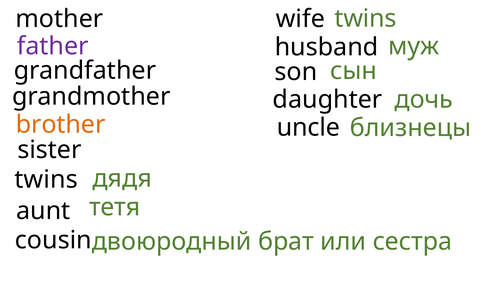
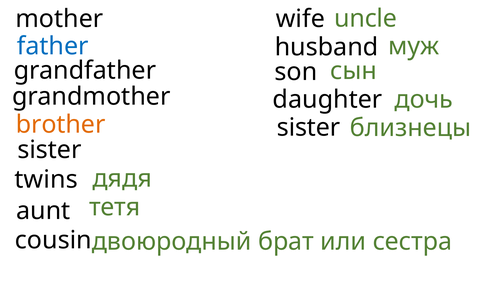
wife twins: twins -> uncle (366, 19)
father colour: purple -> blue (53, 46)
uncle: uncle -> sister (309, 127)
